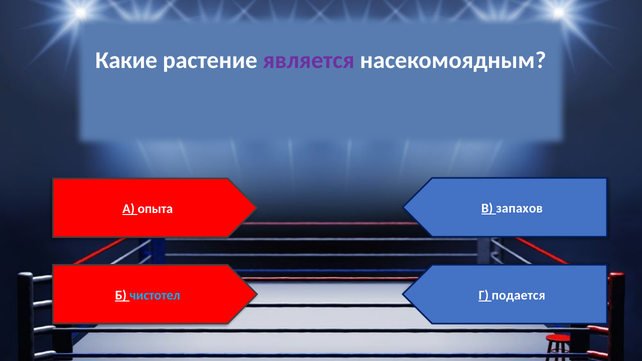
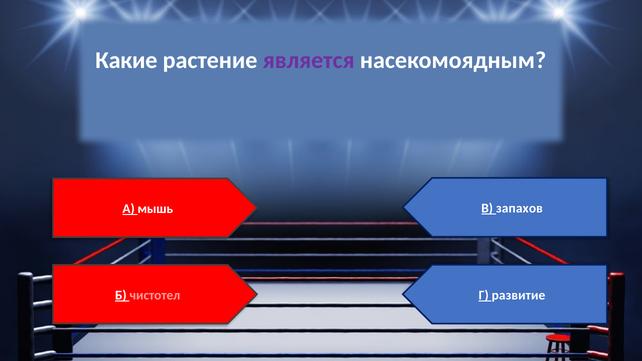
опыта: опыта -> мышь (155, 209)
чистотел colour: light blue -> pink (155, 295)
подается: подается -> развитие (519, 295)
